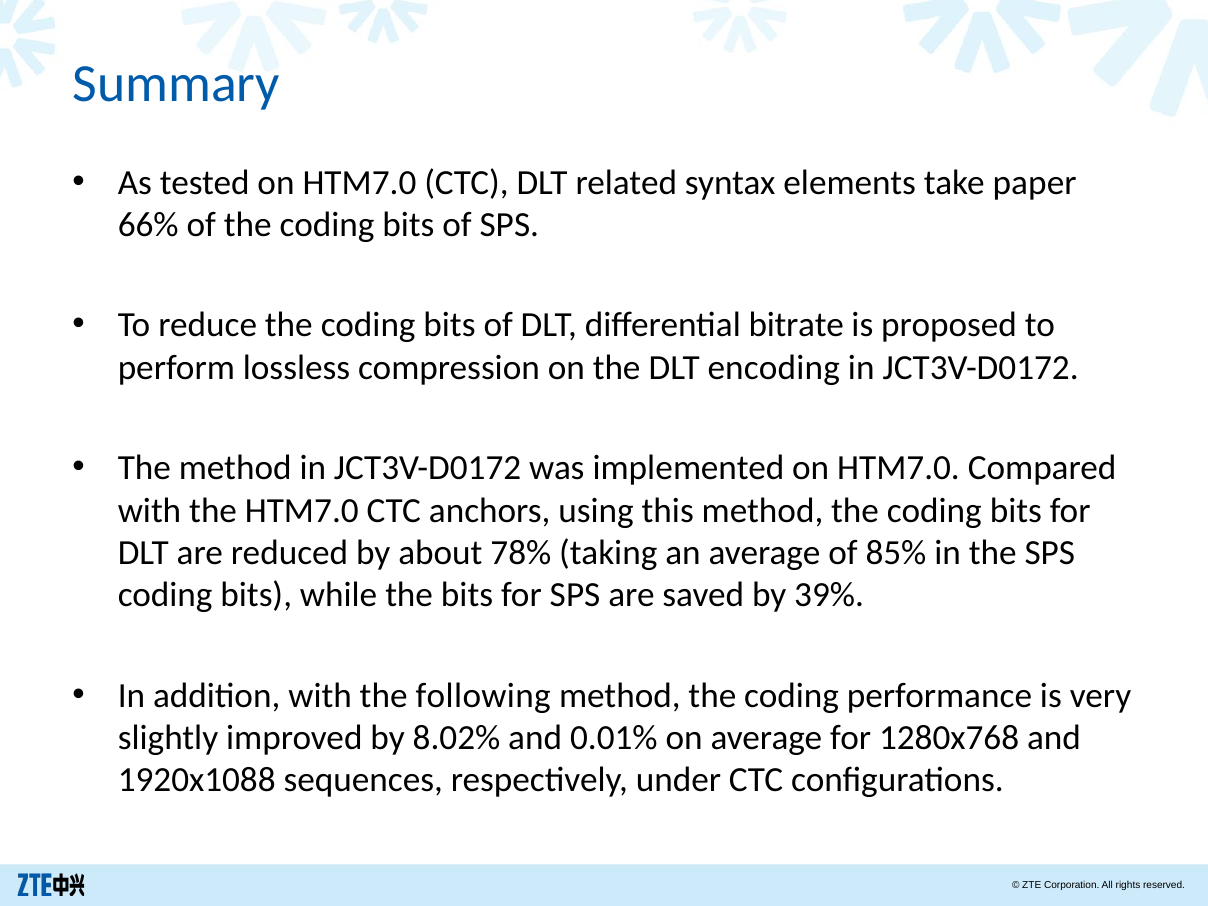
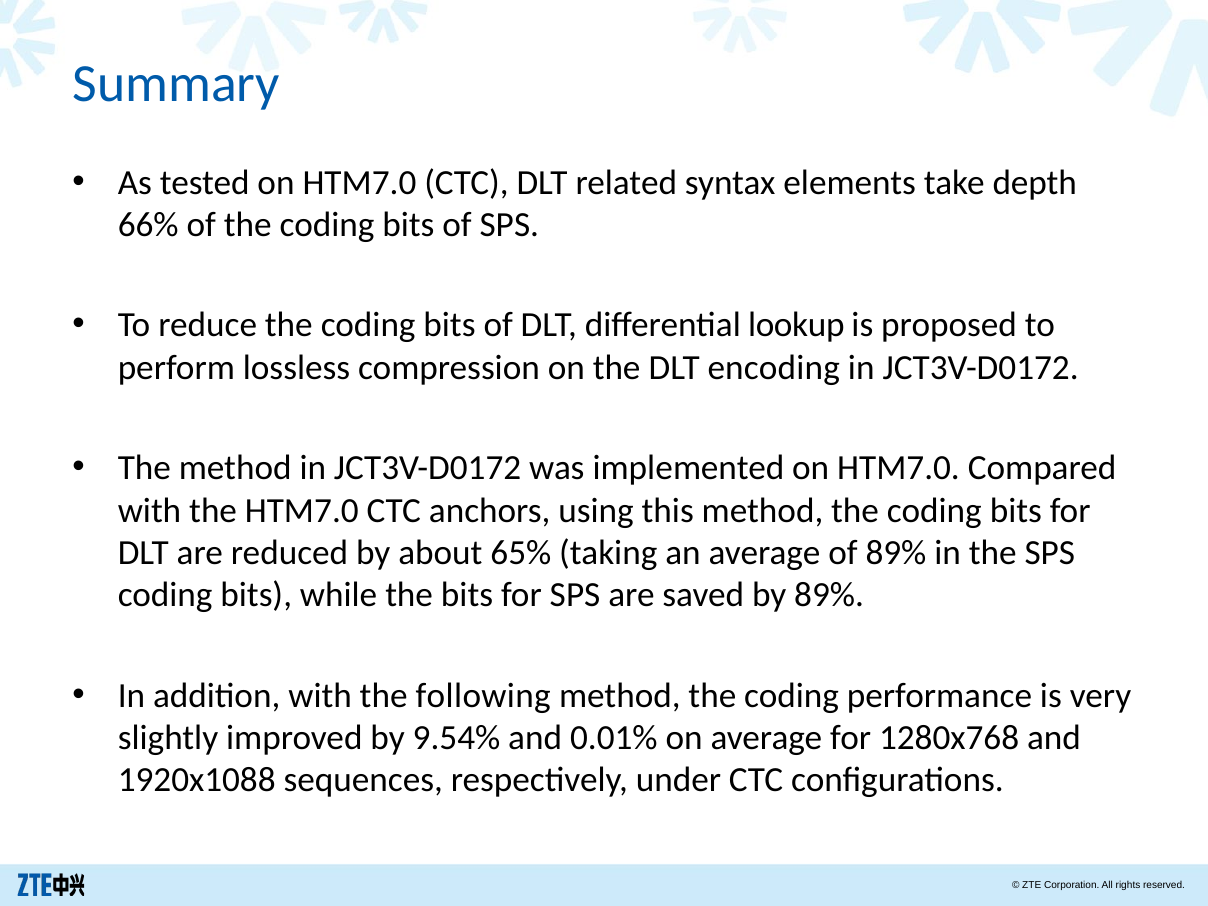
paper: paper -> depth (1035, 182)
bitrate: bitrate -> lookup (796, 325)
78%: 78% -> 65% (521, 553)
of 85%: 85% -> 89% (896, 553)
by 39%: 39% -> 89% (829, 595)
8.02%: 8.02% -> 9.54% (456, 738)
